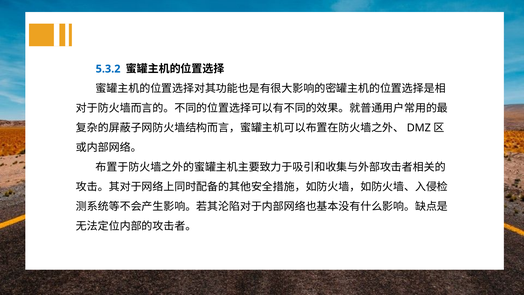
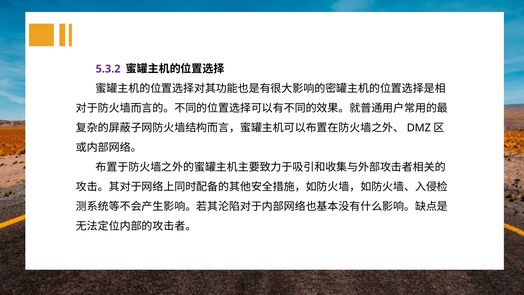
5.3.2 colour: blue -> purple (108, 69)
